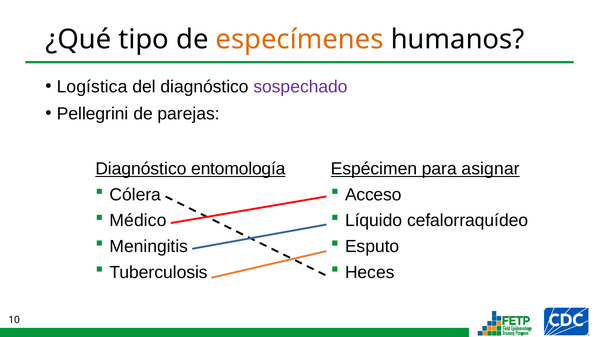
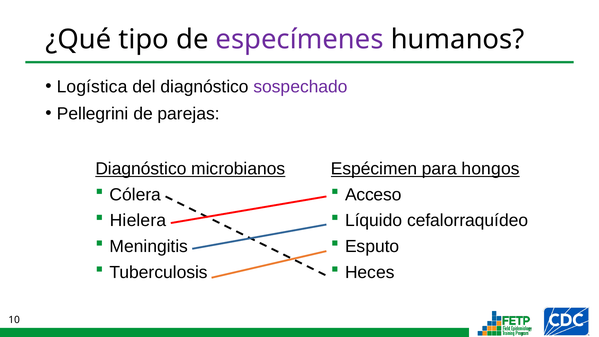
especímenes colour: orange -> purple (300, 39)
entomología: entomología -> microbianos (238, 169)
asignar: asignar -> hongos (491, 169)
Médico: Médico -> Hielera (138, 221)
